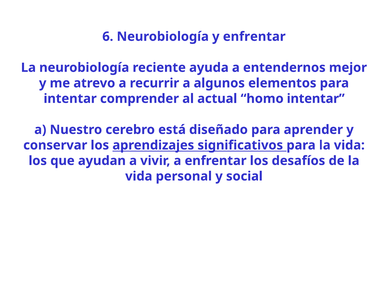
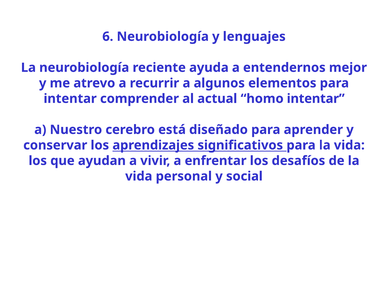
y enfrentar: enfrentar -> lenguajes (254, 37)
